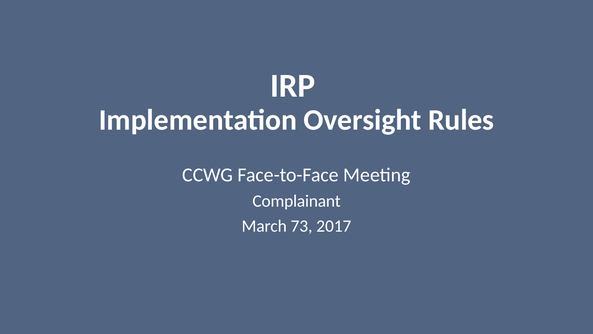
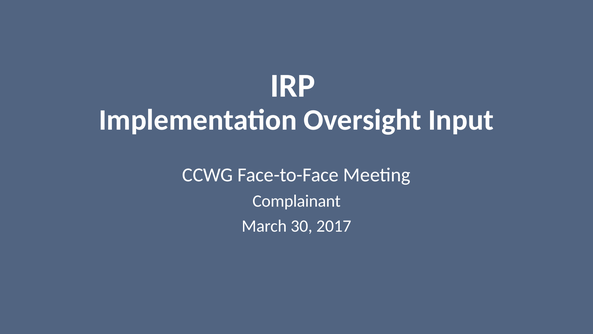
Rules: Rules -> Input (461, 120)
73: 73 -> 30 (302, 226)
